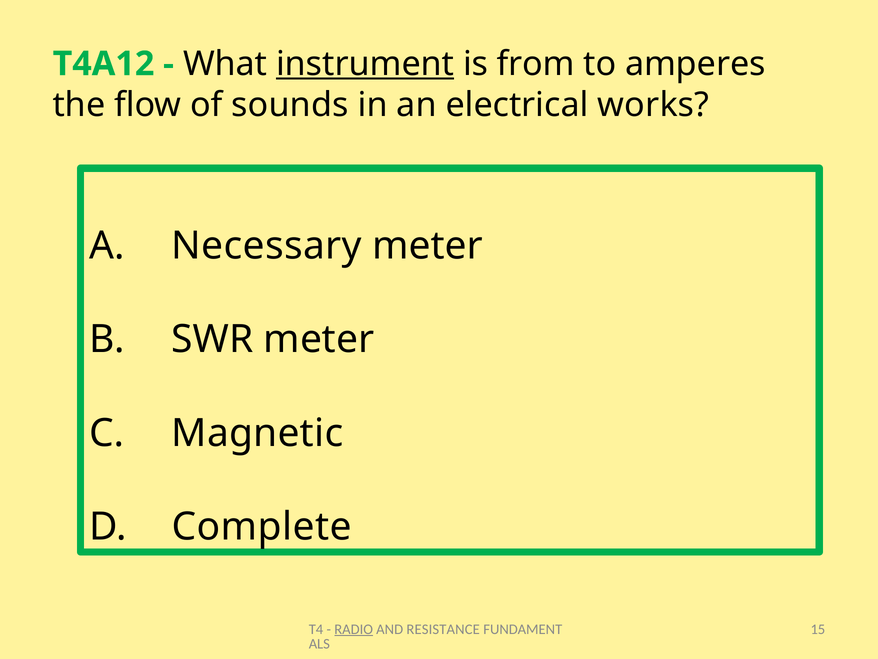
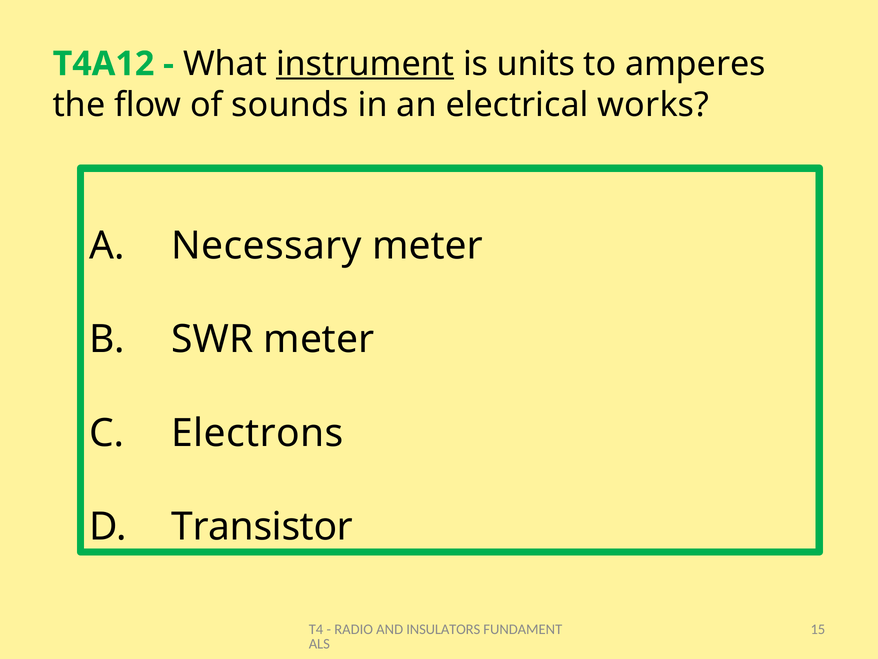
from: from -> units (536, 64)
Magnetic: Magnetic -> Electrons (257, 433)
Complete: Complete -> Transistor (262, 527)
RADIO underline: present -> none (354, 629)
RESISTANCE: RESISTANCE -> INSULATORS (443, 629)
